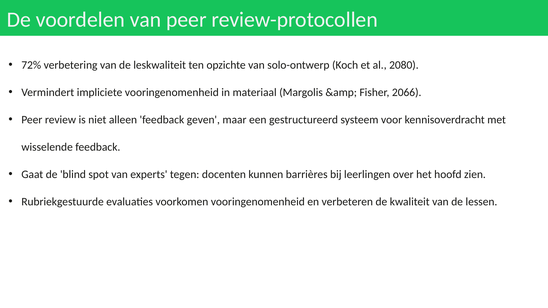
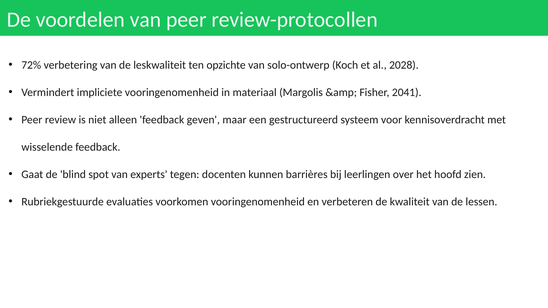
2080: 2080 -> 2028 (404, 65)
2066: 2066 -> 2041 (407, 92)
